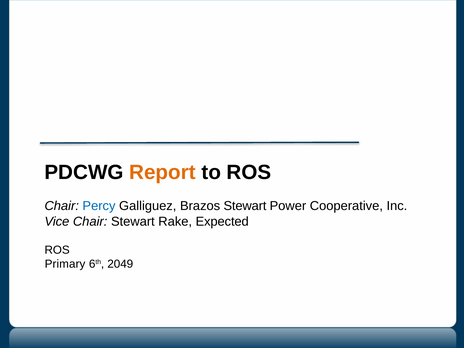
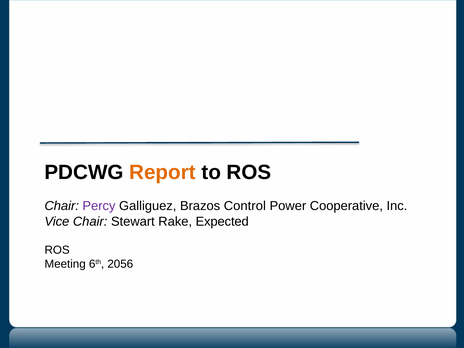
Percy colour: blue -> purple (99, 206)
Brazos Stewart: Stewart -> Control (245, 206)
Primary: Primary -> Meeting (65, 264)
2049: 2049 -> 2056 (120, 264)
